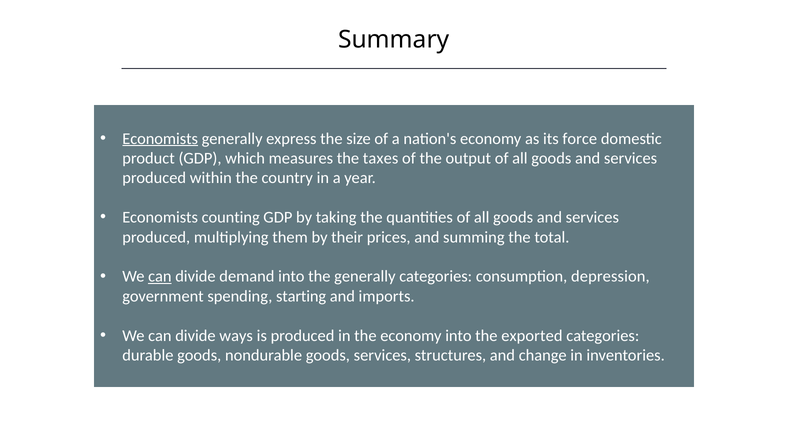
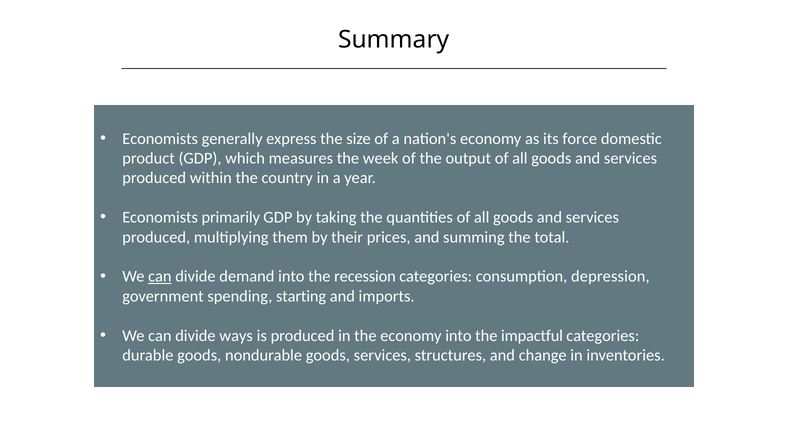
Economists underline: present -> none (160, 139)
taxes: taxes -> week (381, 158)
counting: counting -> primarily (231, 218)
the generally: generally -> recession (365, 277)
exported: exported -> impactful (532, 336)
